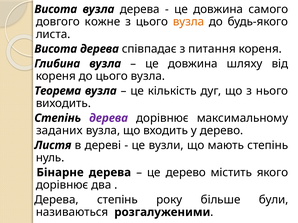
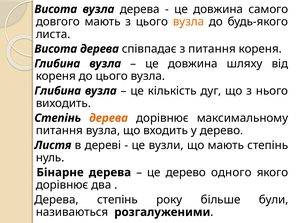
довгого кожне: кожне -> мають (103, 22)
Теорема: Теорема -> Глибина (58, 91)
дерева colour: purple -> orange (109, 118)
заданих: заданих -> питання (59, 131)
містить: містить -> одного (231, 173)
